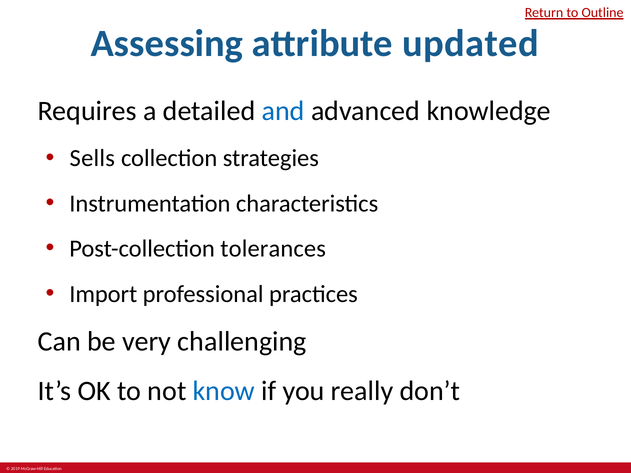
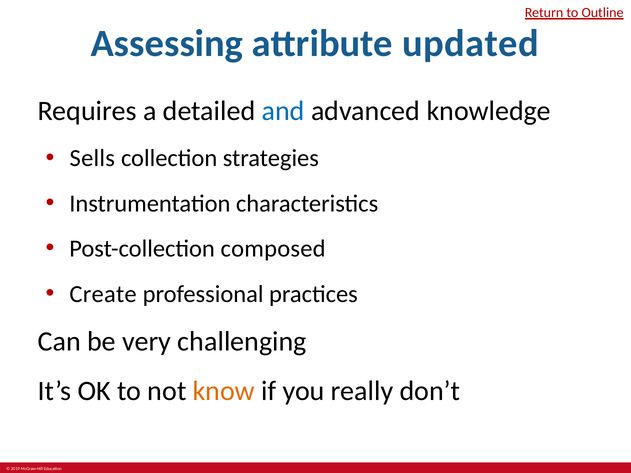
tolerances: tolerances -> composed (273, 249)
Import: Import -> Create (103, 294)
know colour: blue -> orange (224, 391)
